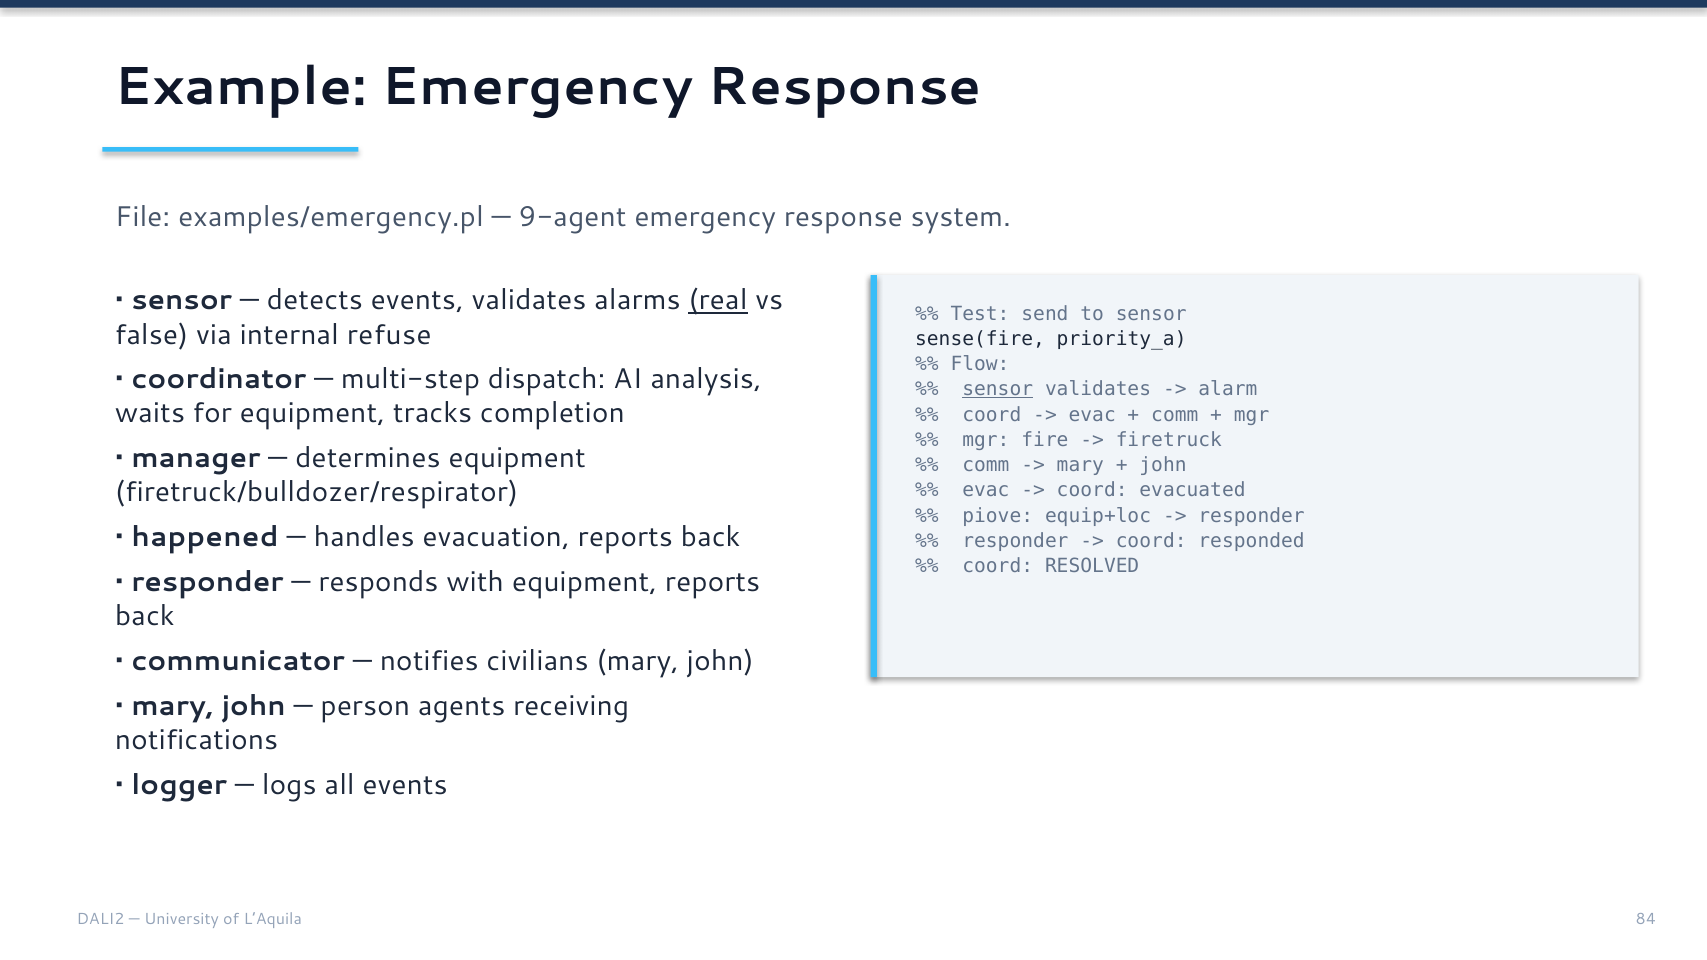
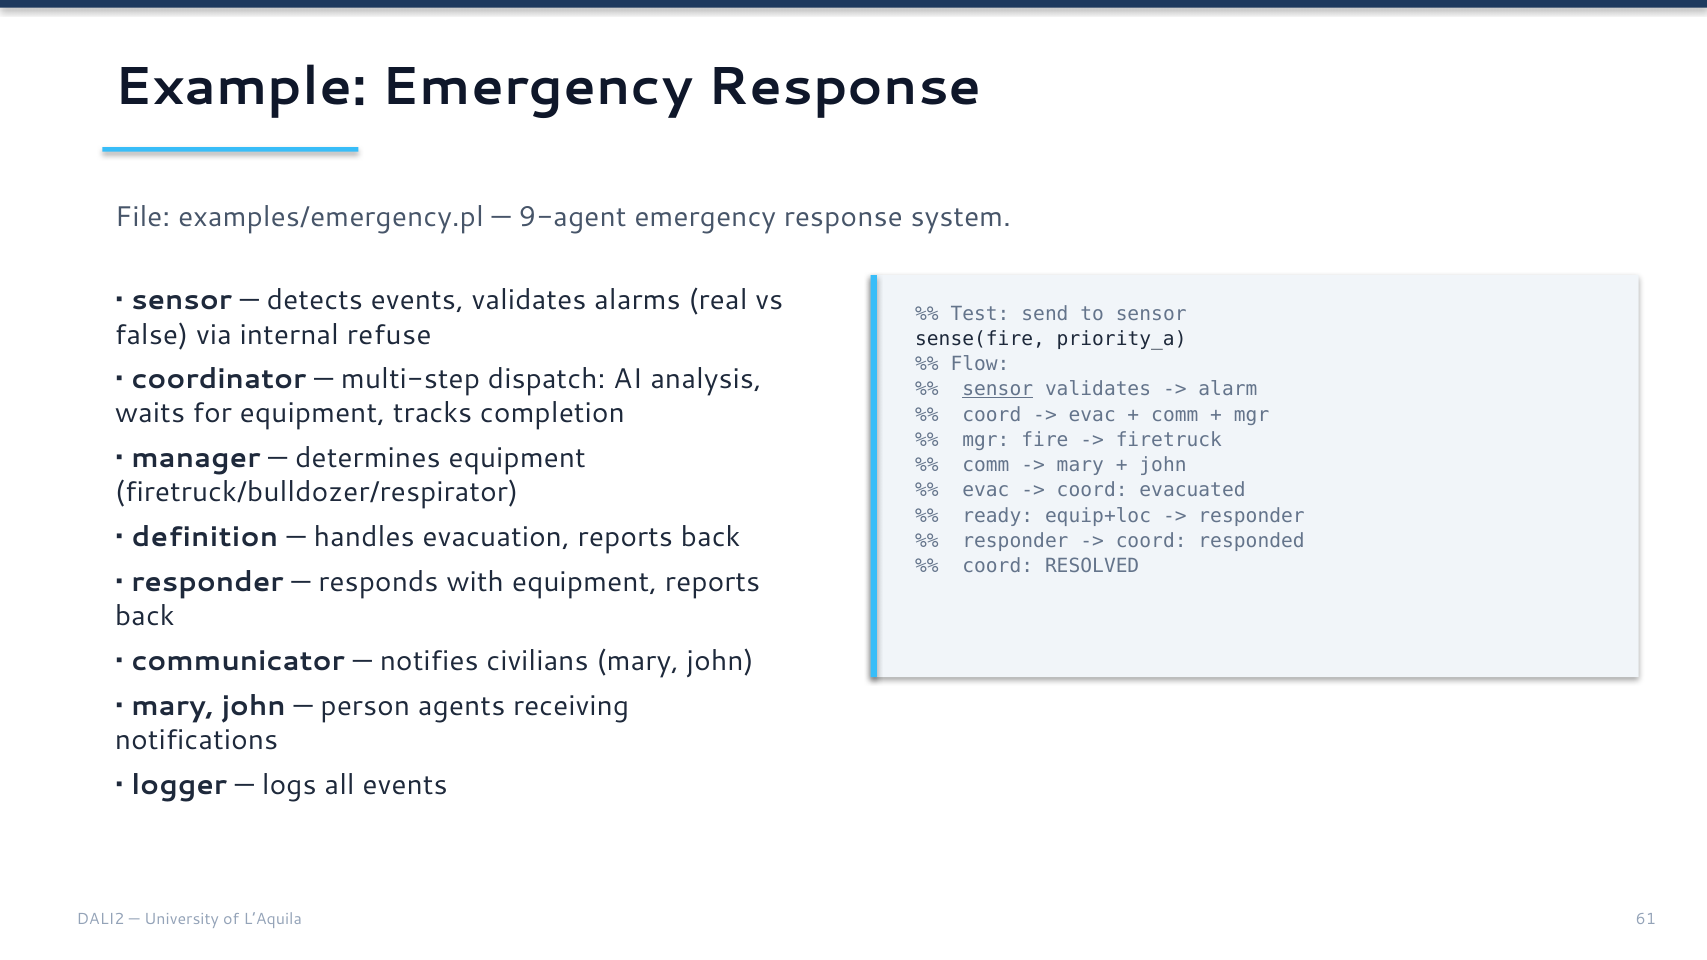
real underline: present -> none (718, 301)
piove: piove -> ready (998, 516)
happened: happened -> definition (205, 537)
84: 84 -> 61 (1646, 920)
